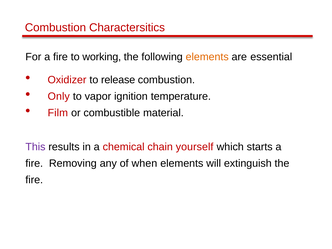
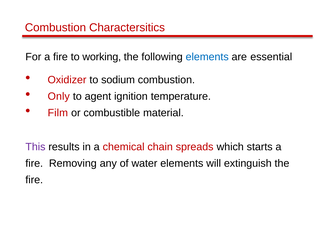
elements colour: orange -> blue (207, 57)
release: release -> sodium (118, 80)
vapor: vapor -> agent (98, 96)
yourself: yourself -> spreads (195, 147)
when: when -> water (144, 163)
